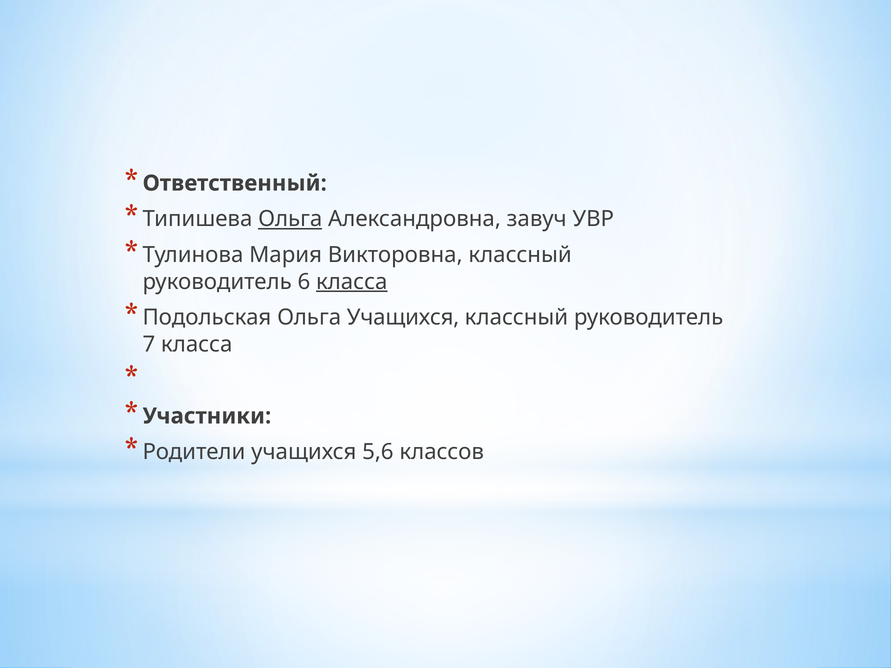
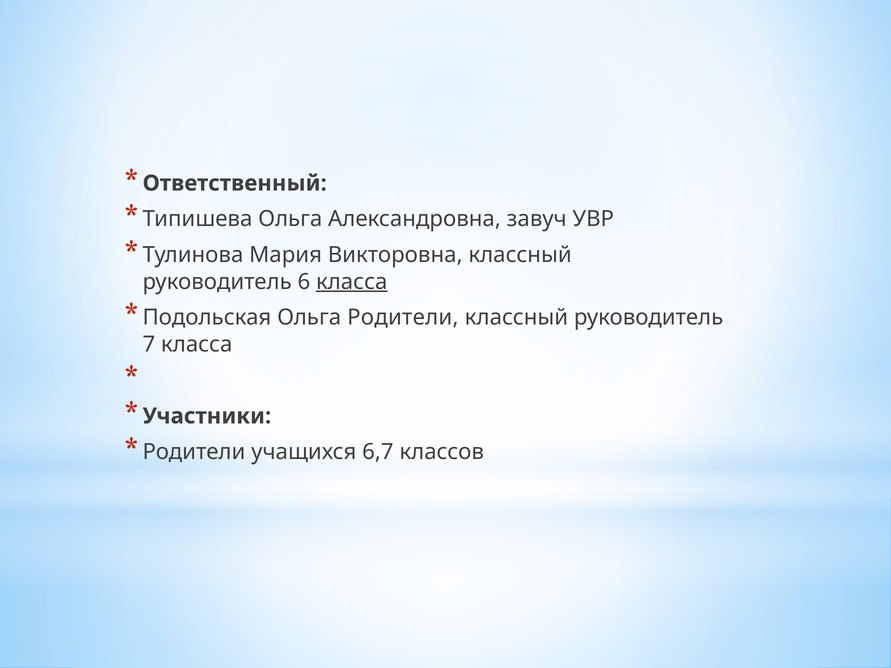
Ольга underline: present -> none (290, 219)
Ольга Учащихся: Учащихся -> Родители (403, 318)
5,6: 5,6 -> 6,7 (378, 452)
